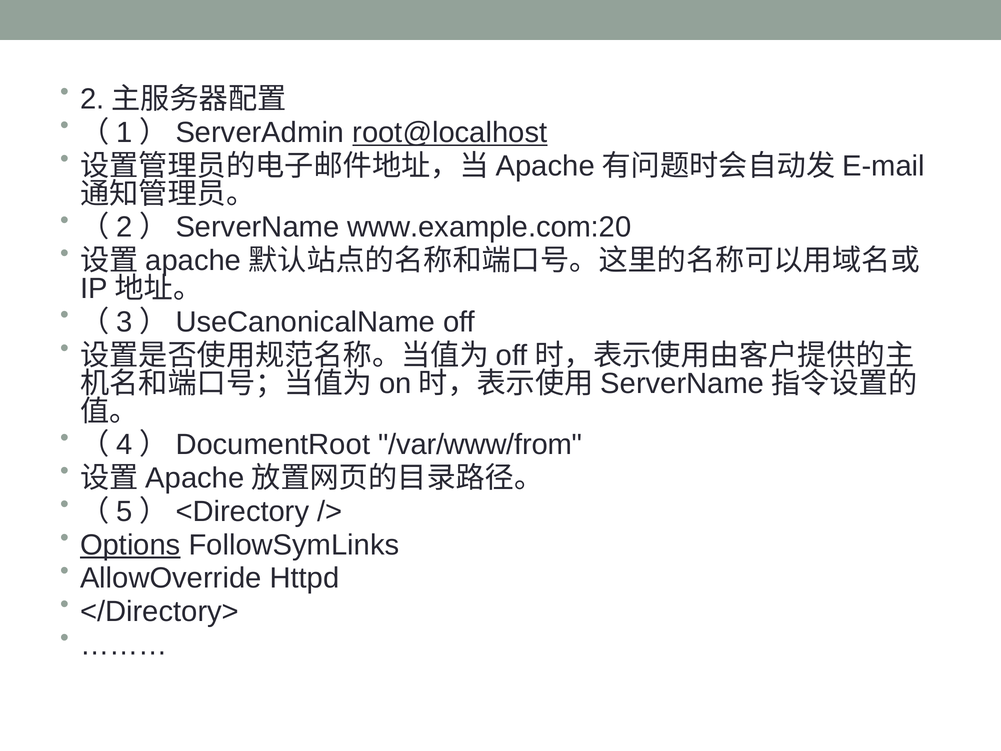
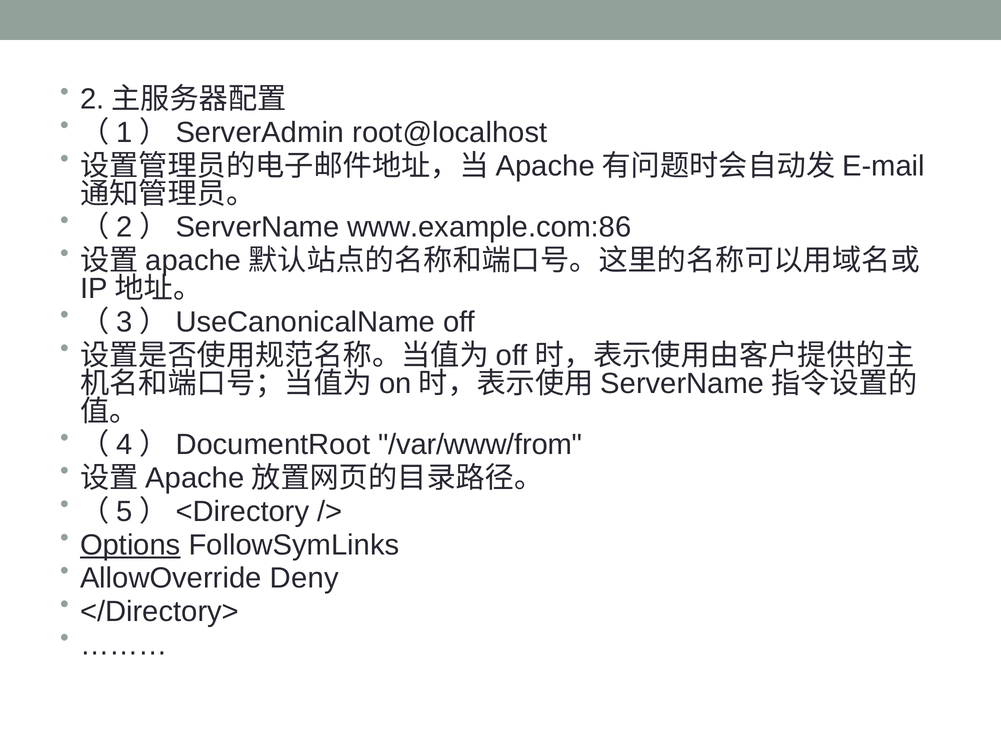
root@localhost underline: present -> none (450, 133)
www.example.com:20: www.example.com:20 -> www.example.com:86 (489, 227)
Httpd: Httpd -> Deny (304, 578)
